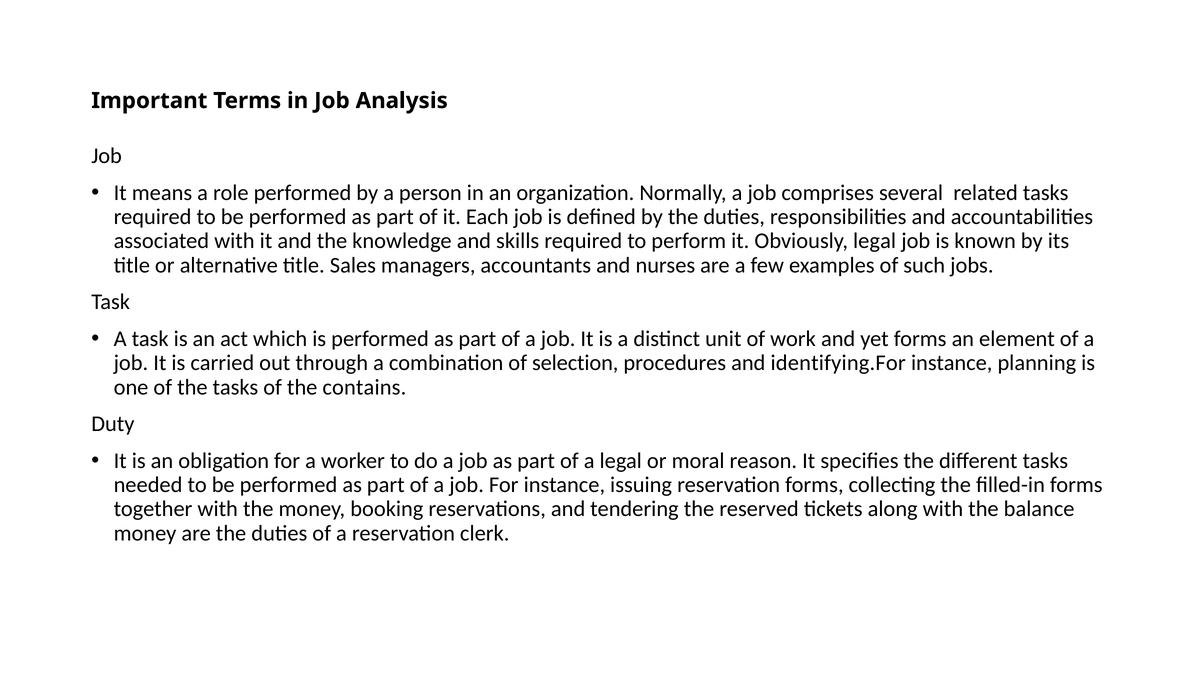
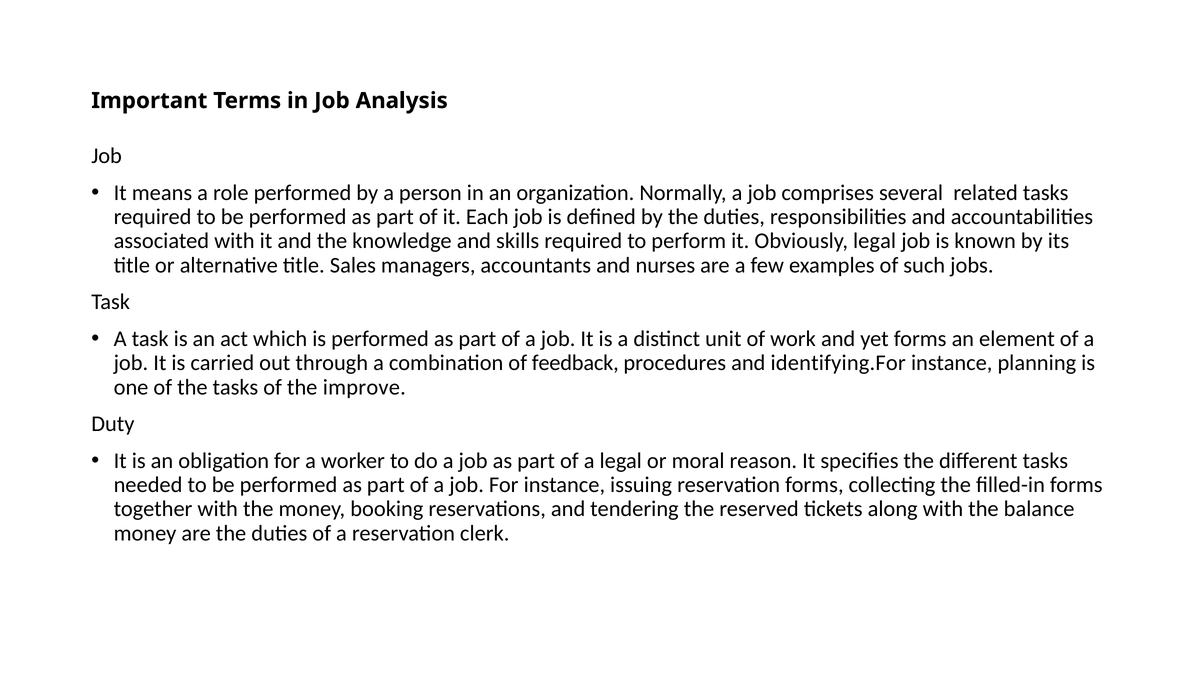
selection: selection -> feedback (575, 363)
contains: contains -> improve (364, 387)
